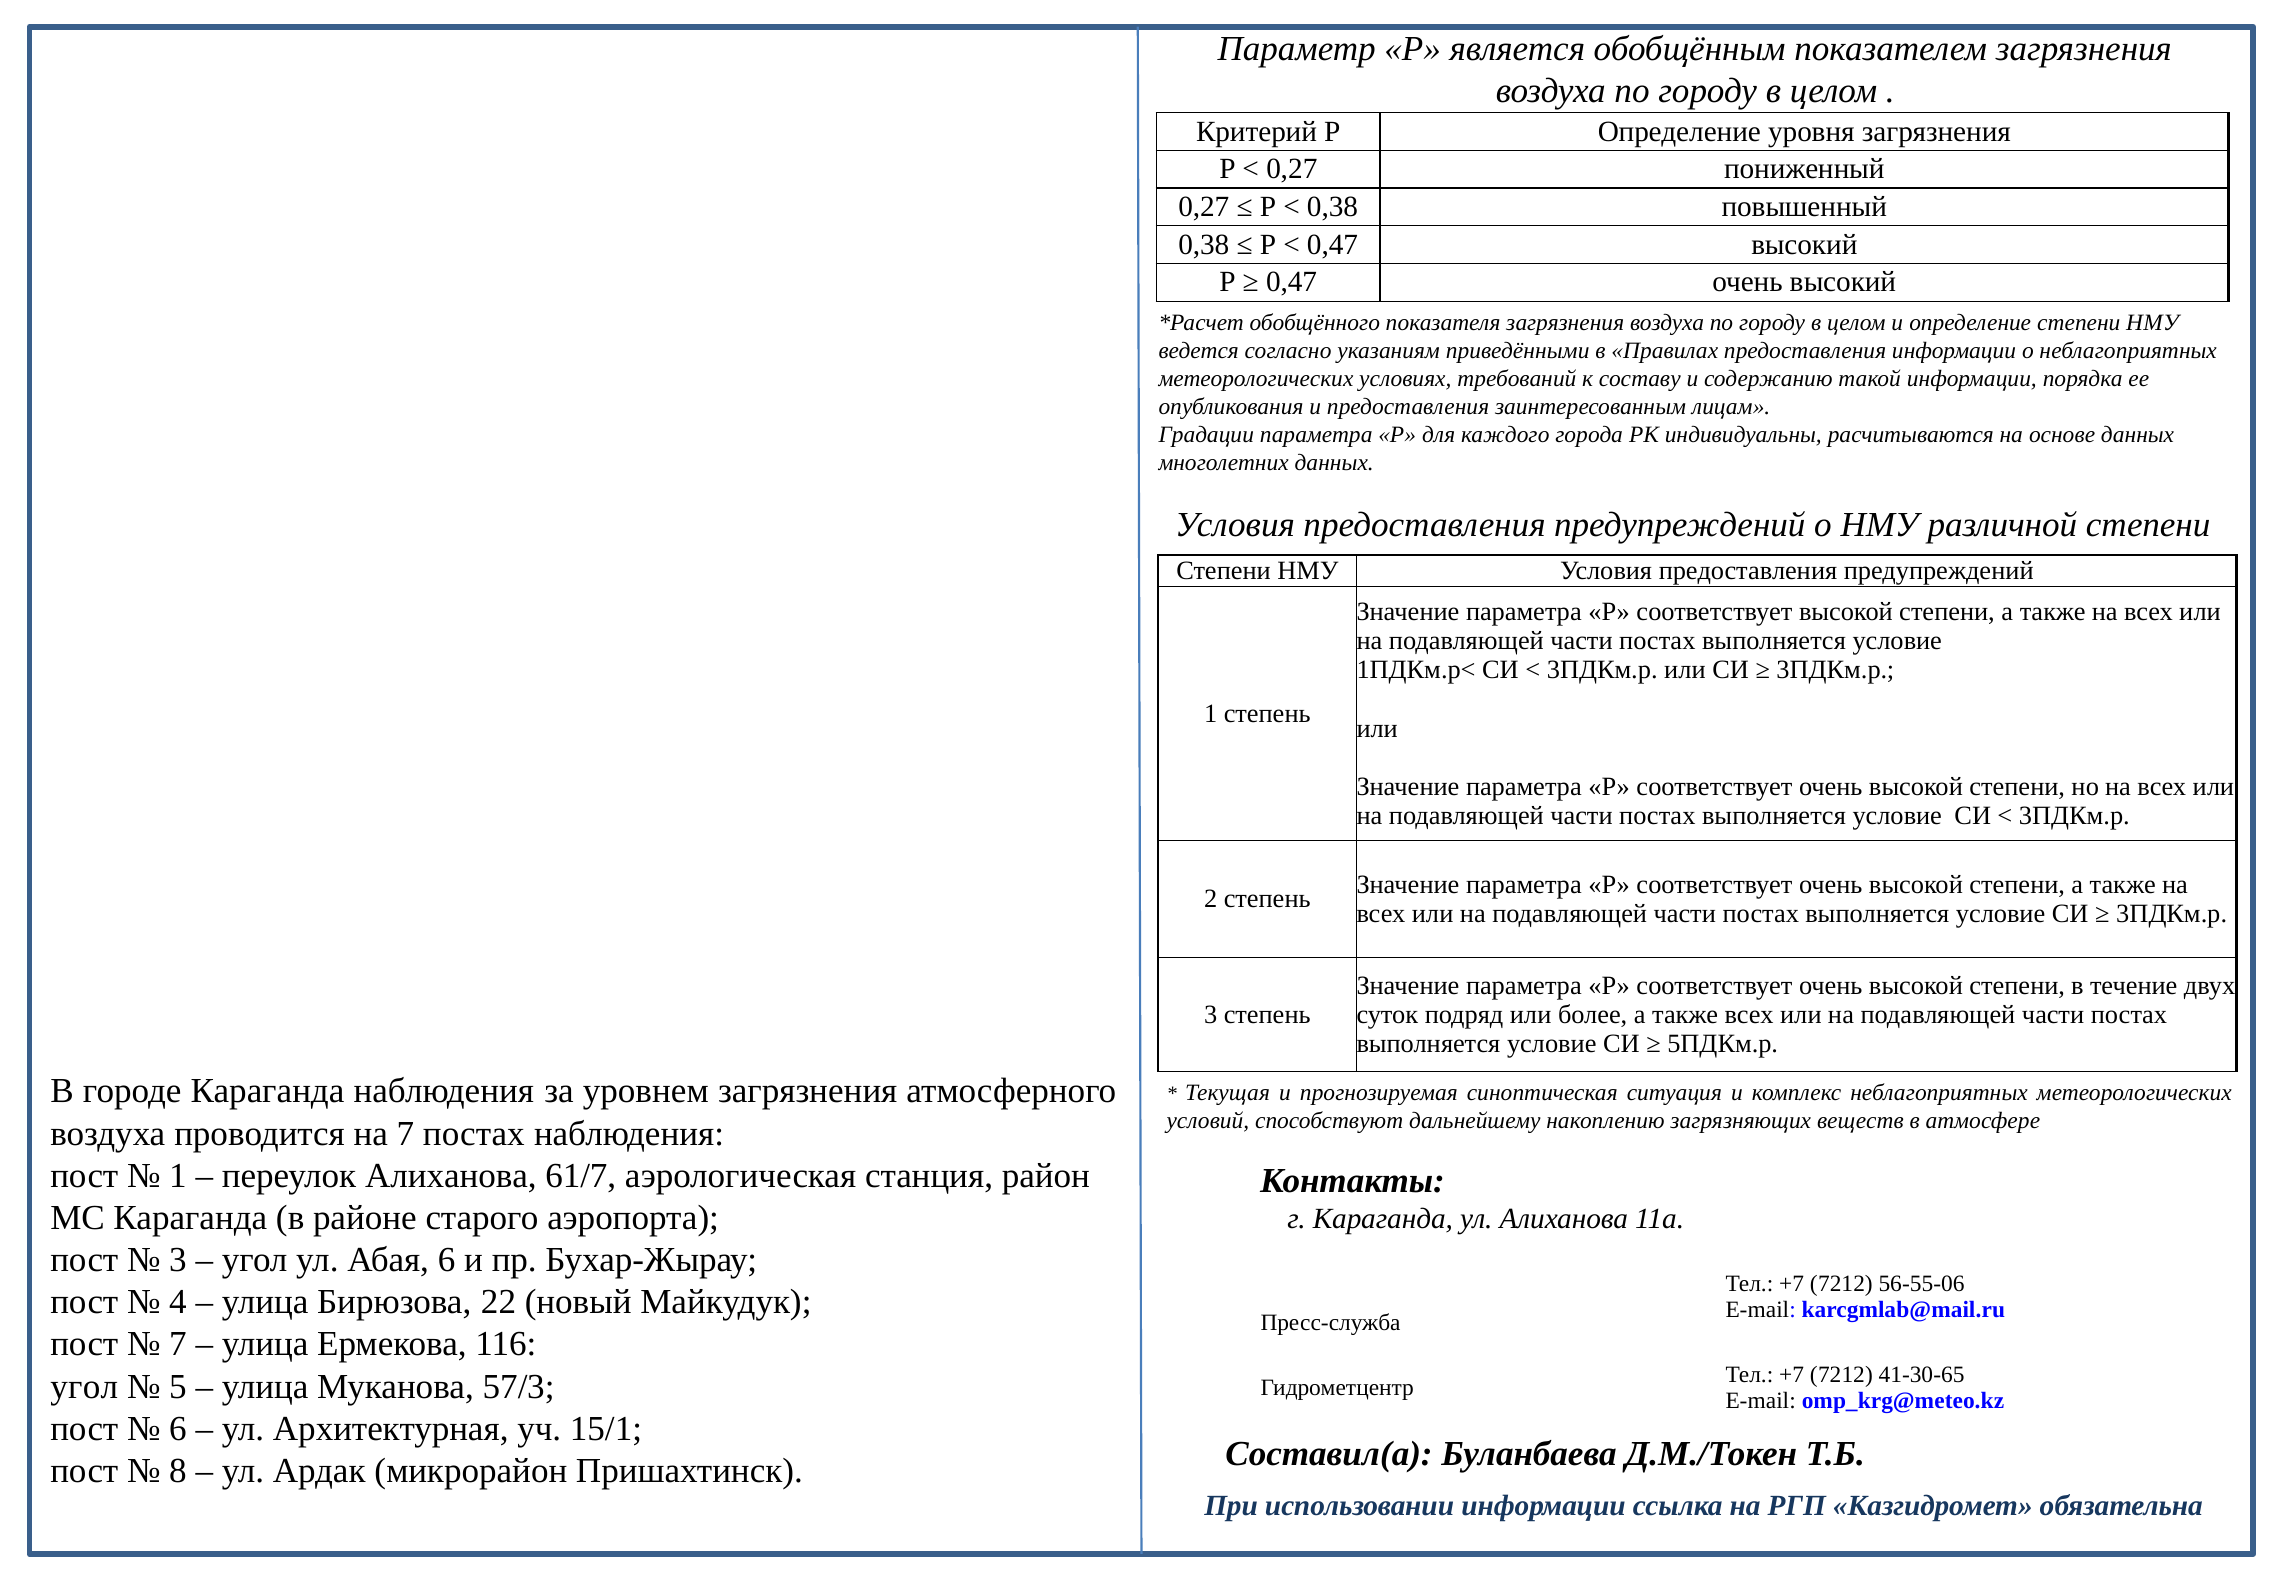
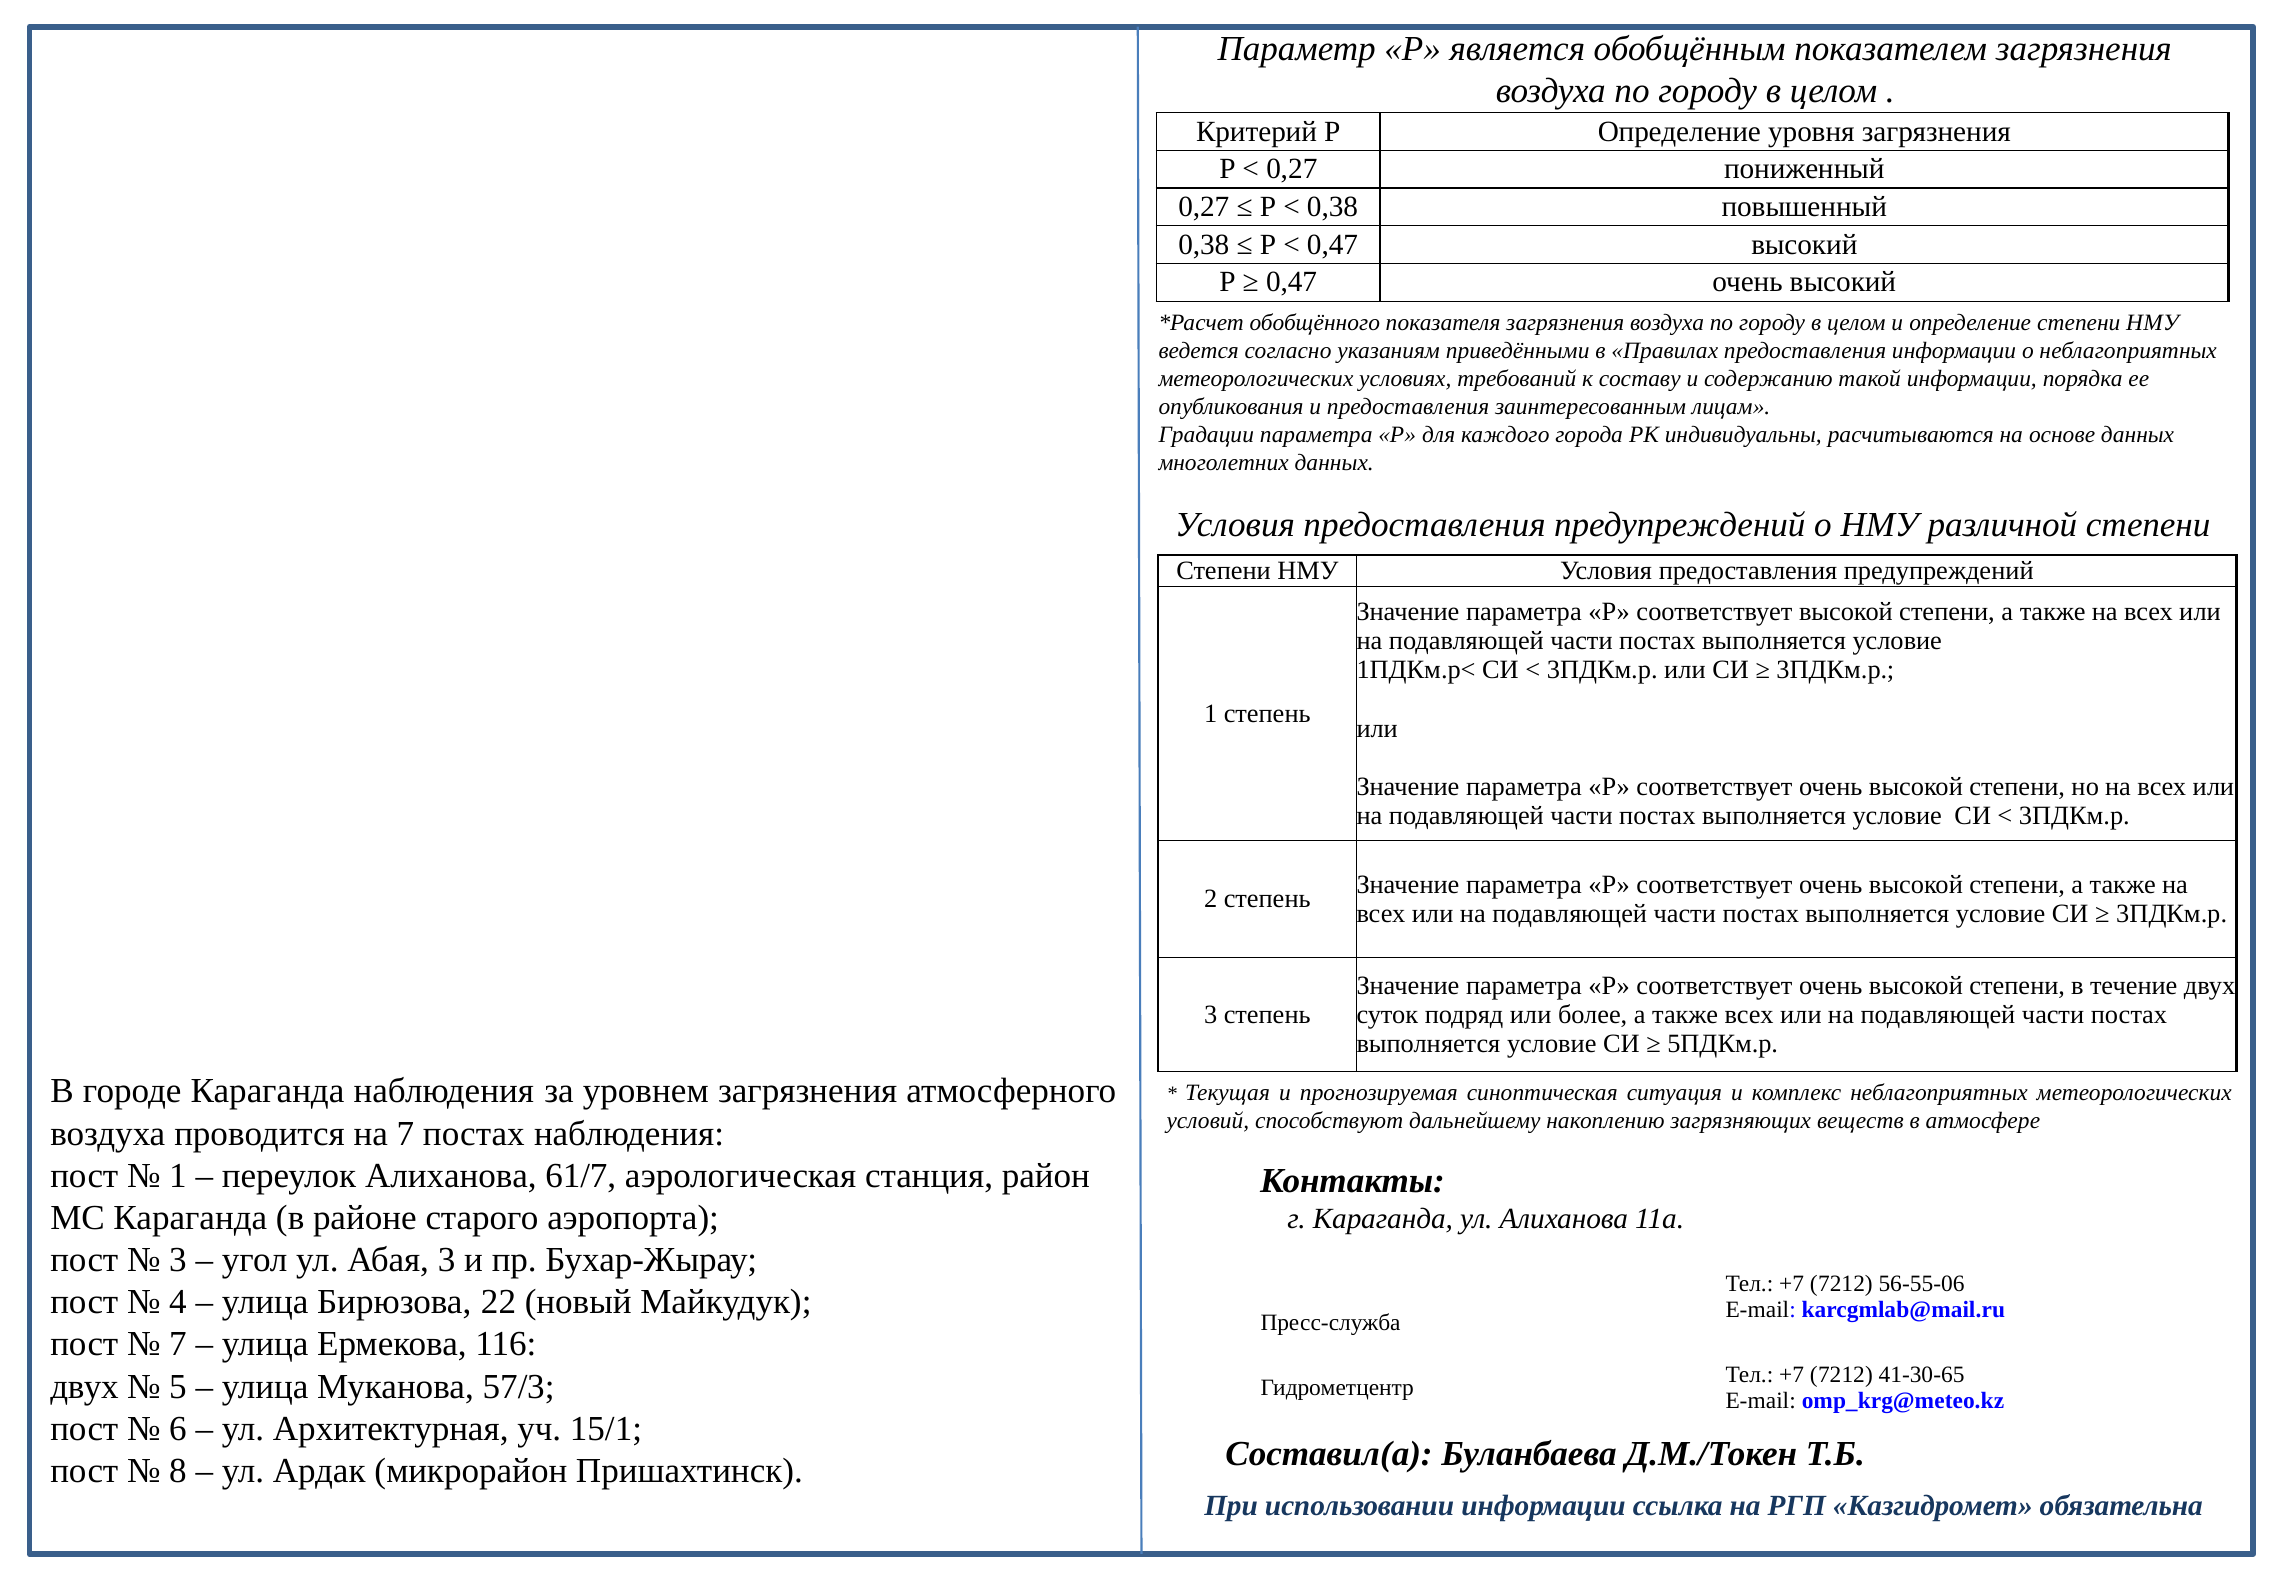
Абая 6: 6 -> 3 (447, 1260)
угол: угол -> двух (84, 1386)
